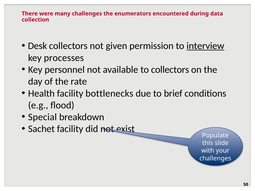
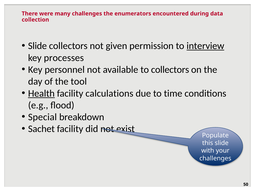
Desk: Desk -> Slide (37, 46)
rate: rate -> tool (79, 82)
Health underline: none -> present (41, 93)
bottlenecks: bottlenecks -> calculations (109, 93)
brief: brief -> time (173, 93)
